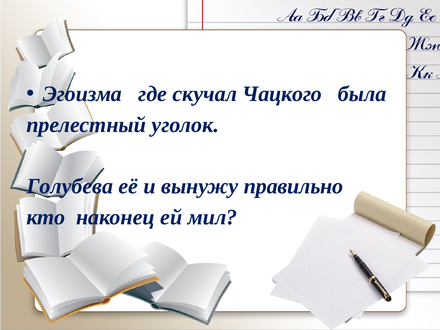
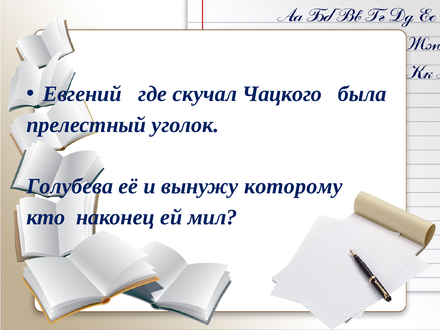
Эгоизма: Эгоизма -> Евгений (82, 94)
правильно: правильно -> которому (293, 186)
